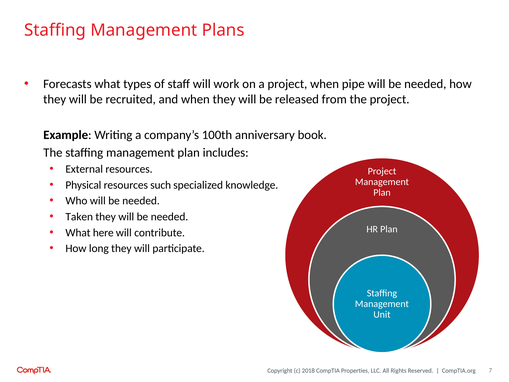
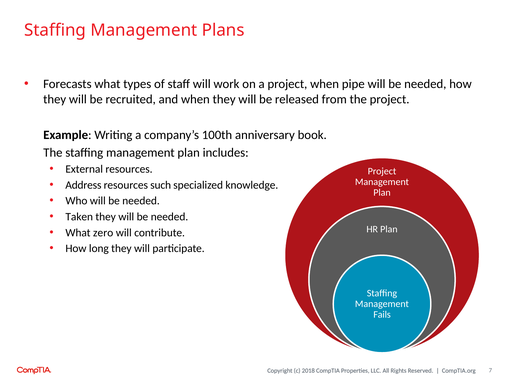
Physical: Physical -> Address (83, 185)
here: here -> zero (103, 232)
Unit: Unit -> Fails (382, 314)
